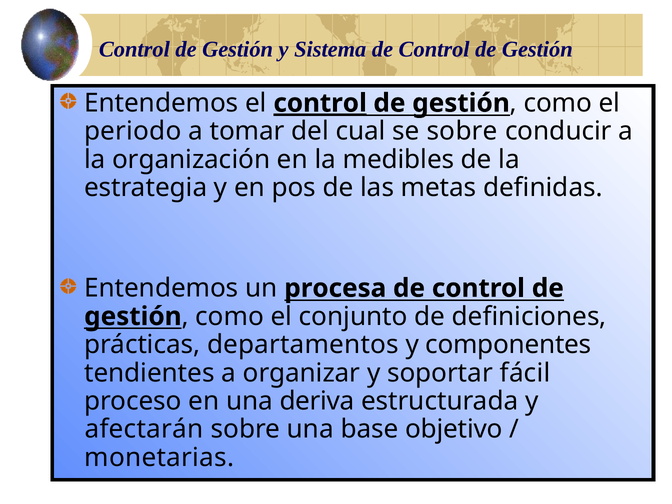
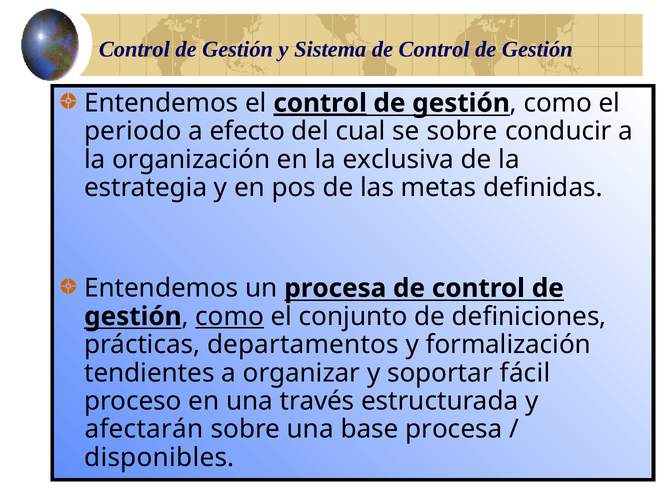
tomar: tomar -> efecto (247, 131)
medibles: medibles -> exclusiva (398, 160)
como underline: none -> present (230, 316)
componentes: componentes -> formalización (508, 345)
deriva: deriva -> través (317, 401)
base objetivo: objetivo -> procesa (454, 429)
monetarias: monetarias -> disponibles (159, 458)
